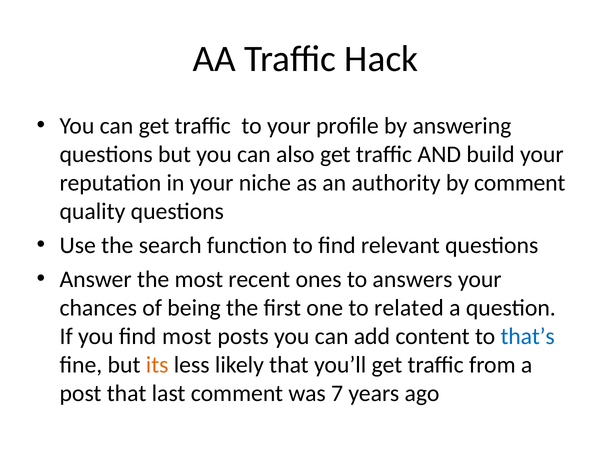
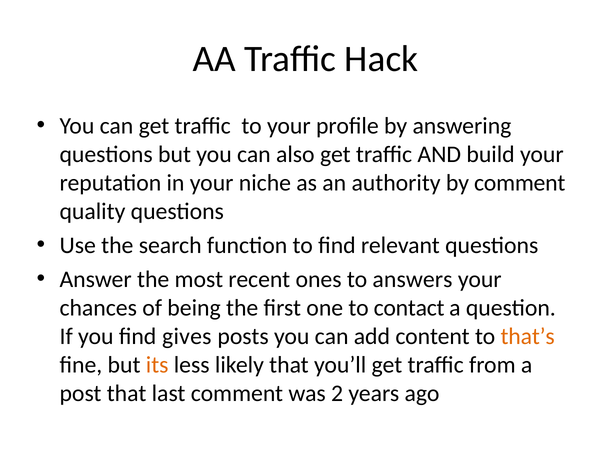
related: related -> contact (409, 308)
find most: most -> gives (187, 336)
that’s colour: blue -> orange (528, 336)
7: 7 -> 2 (337, 394)
